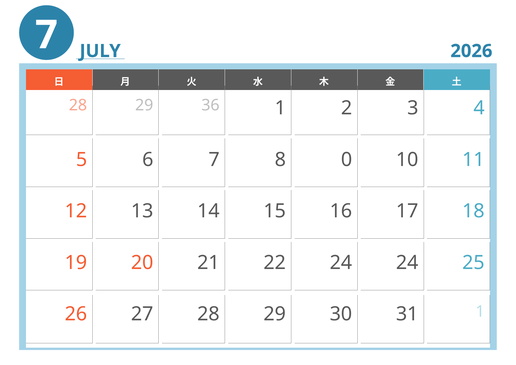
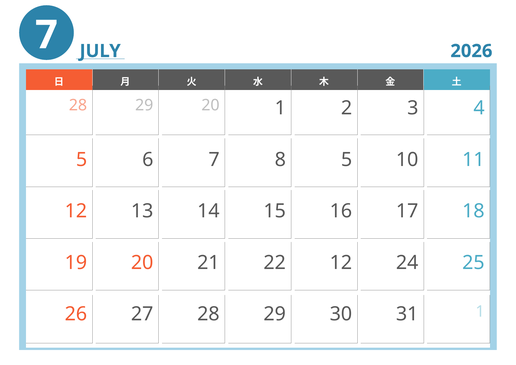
29 36: 36 -> 20 (210, 105)
8 0: 0 -> 5 (347, 160)
22 24: 24 -> 12 (341, 263)
